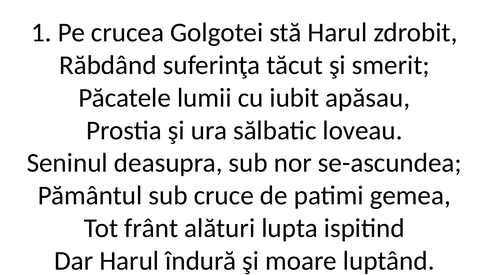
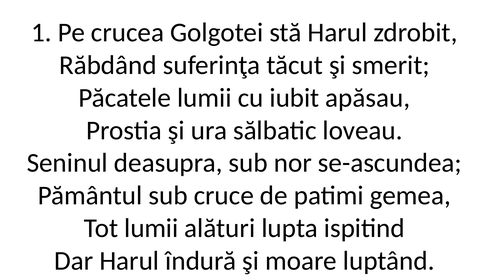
Tot frânt: frânt -> lumii (151, 228)
